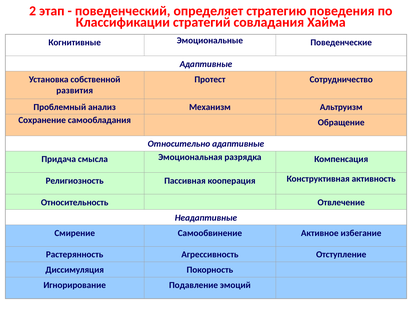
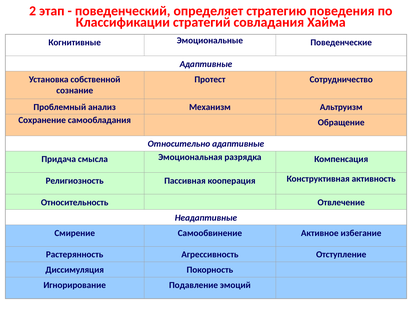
развития: развития -> сознание (75, 90)
